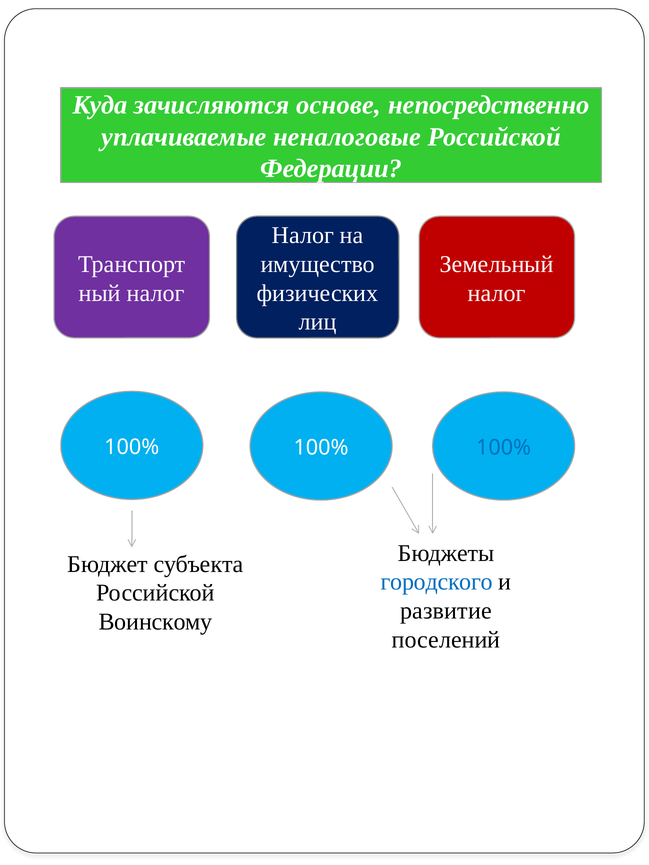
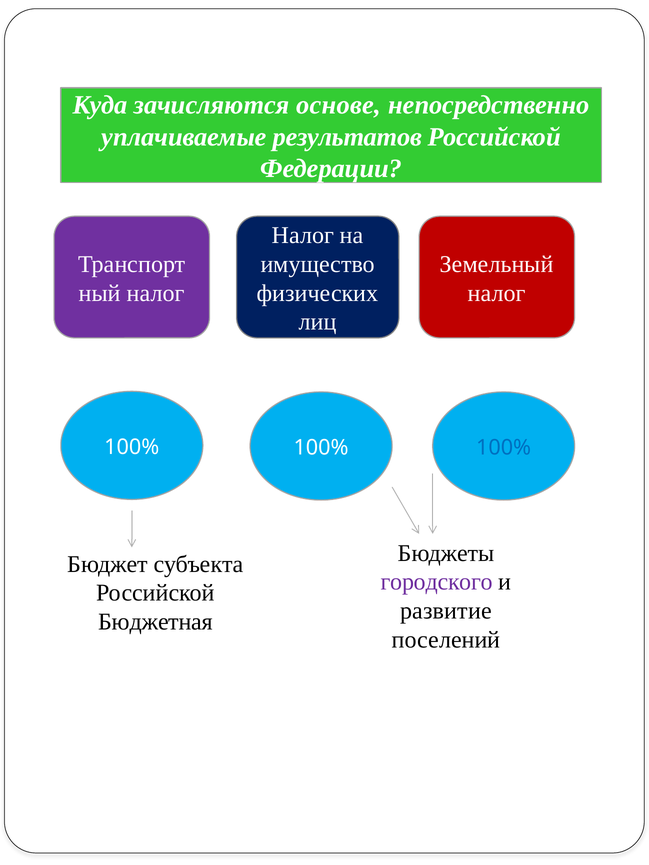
неналоговые: неналоговые -> результатов (347, 137)
городского colour: blue -> purple (437, 582)
Воинскому: Воинскому -> Бюджетная (156, 622)
